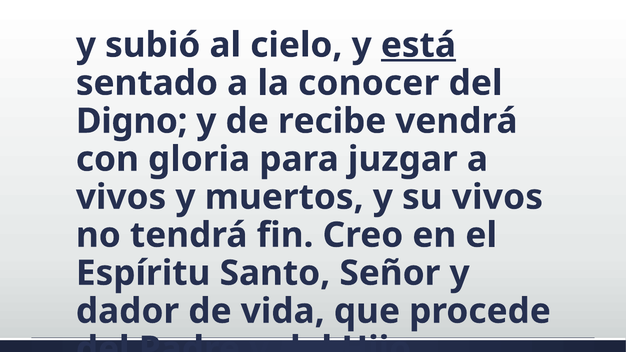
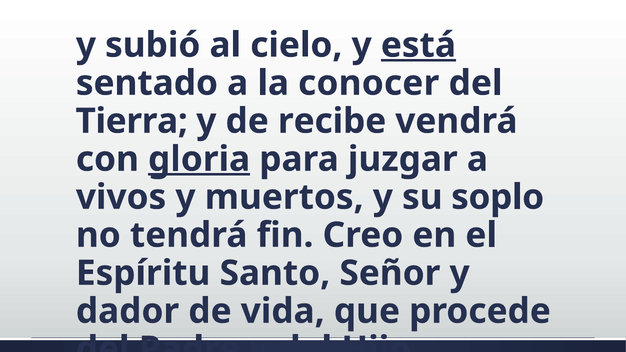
Digno: Digno -> Tierra (132, 121)
gloria underline: none -> present (199, 159)
su vivos: vivos -> soplo (498, 197)
